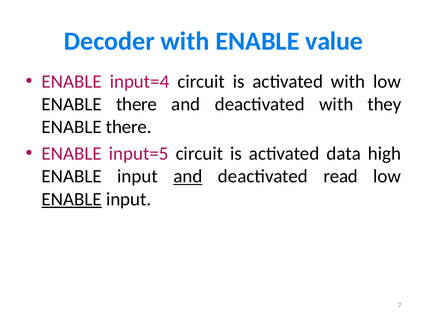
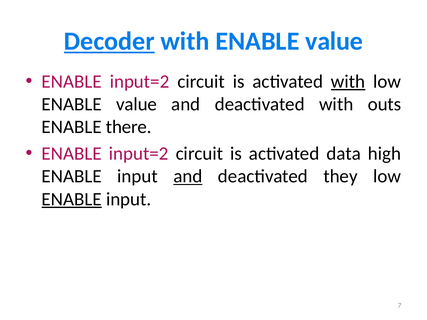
Decoder underline: none -> present (109, 41)
input=4: input=4 -> input=2 (140, 82)
with underline: none -> present (348, 82)
there: there -> value (137, 104)
they: they -> outs (384, 104)
input=5: input=5 -> input=2 (139, 154)
read: read -> they (341, 176)
